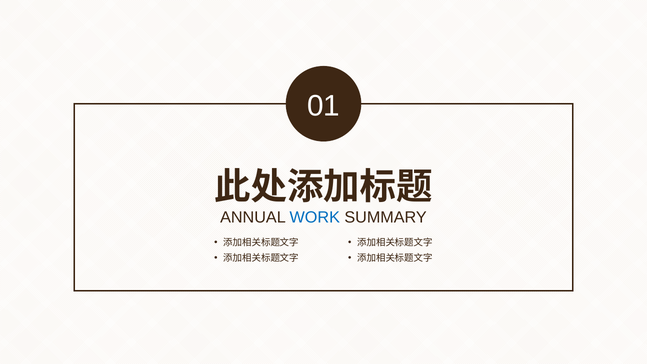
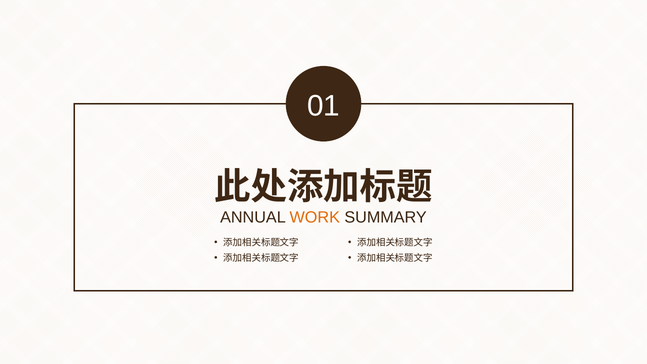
WORK colour: blue -> orange (315, 217)
